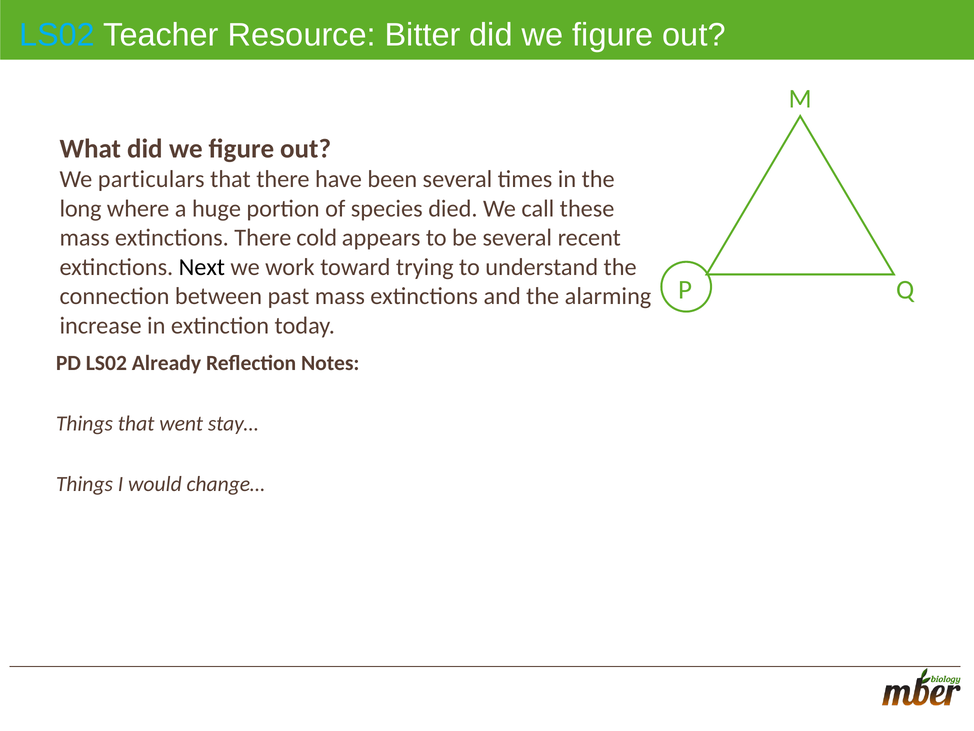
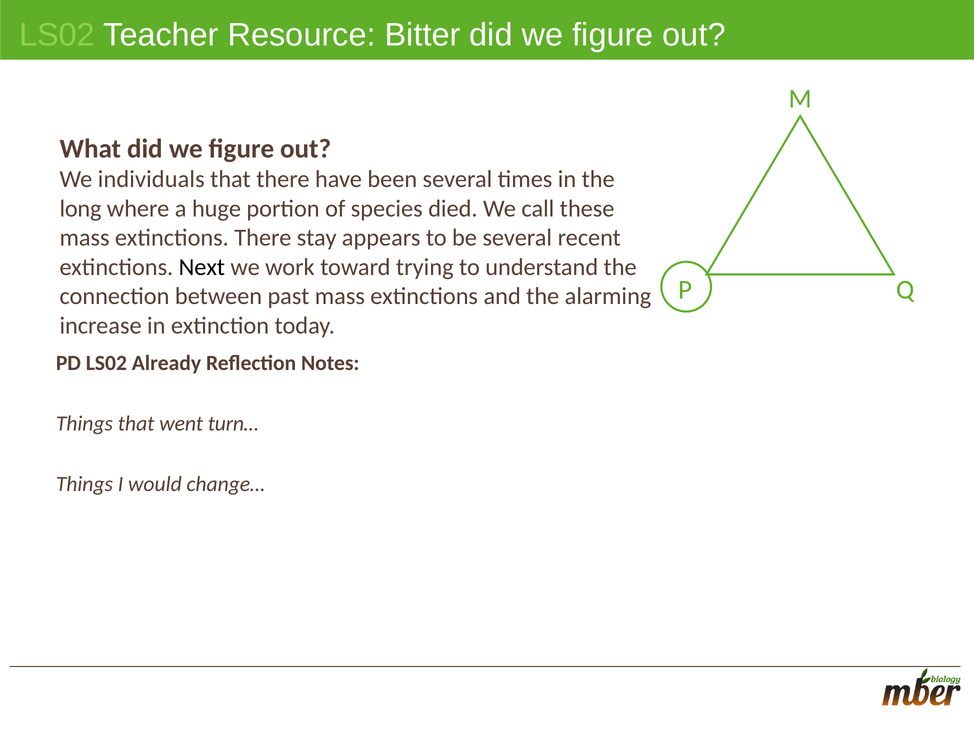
LS02 colour: light blue -> light green (57, 35)
particulars: particulars -> individuals (151, 179)
cold: cold -> stay (317, 238)
stay…: stay… -> turn… (233, 423)
